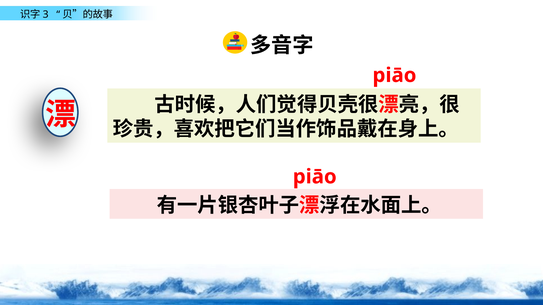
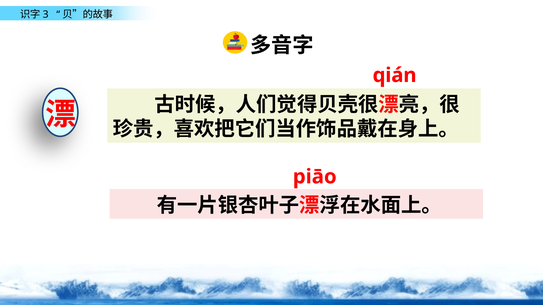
piāo: piāo -> qián (395, 75)
